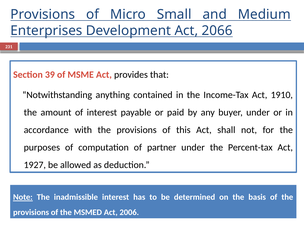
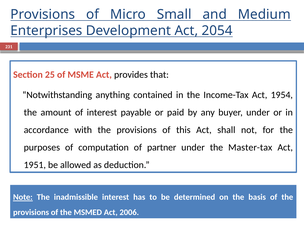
2066: 2066 -> 2054 (217, 31)
39: 39 -> 25 (50, 75)
1910: 1910 -> 1954 (282, 95)
Percent-tax: Percent-tax -> Master-tax (250, 147)
1927: 1927 -> 1951 (35, 165)
